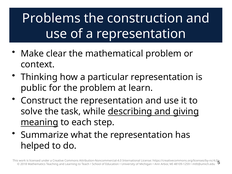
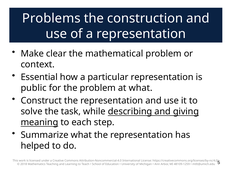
Thinking: Thinking -> Essential (39, 77)
at learn: learn -> what (141, 88)
